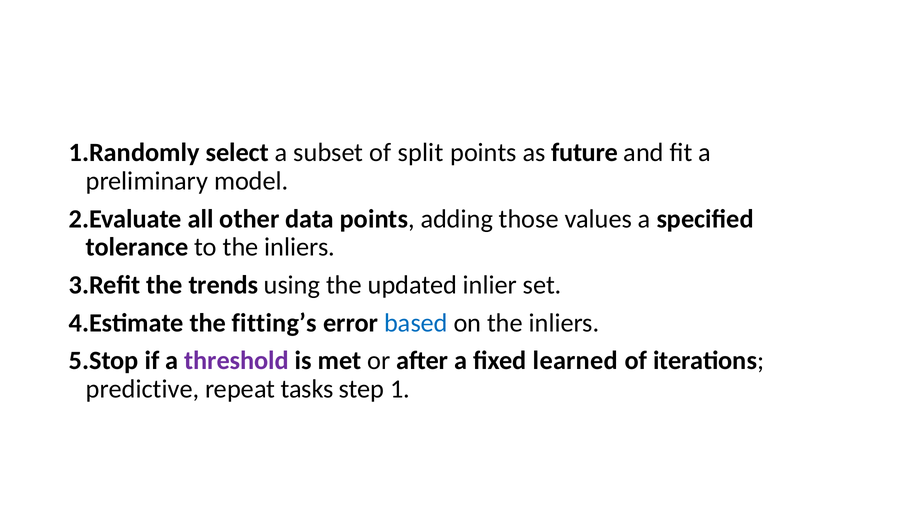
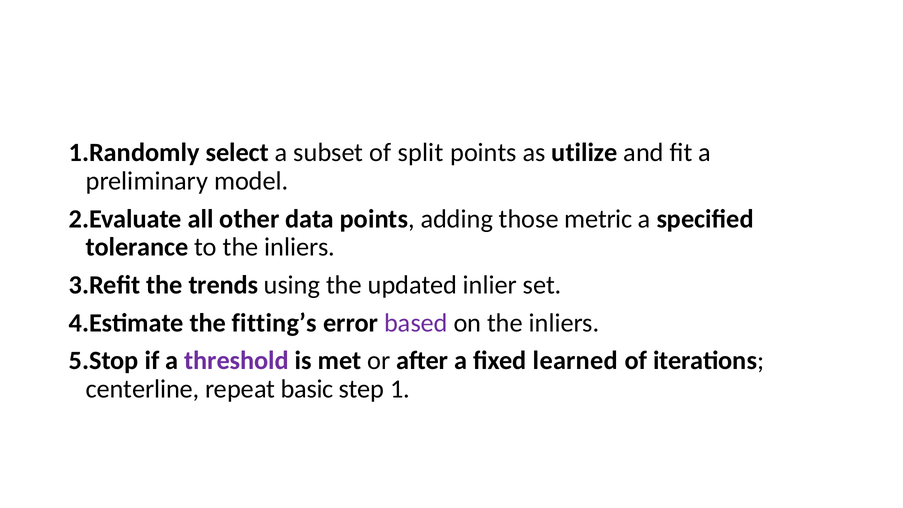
future: future -> utilize (585, 153)
values: values -> metric (598, 219)
based colour: blue -> purple (416, 323)
predictive: predictive -> centerline (143, 389)
tasks: tasks -> basic (307, 389)
